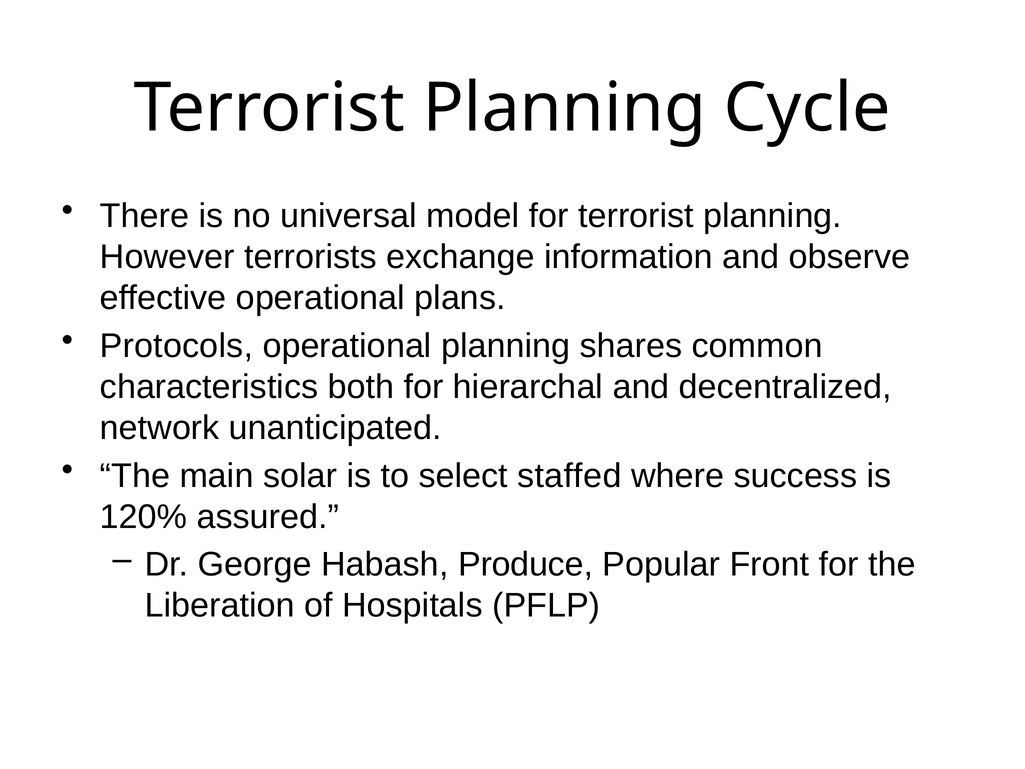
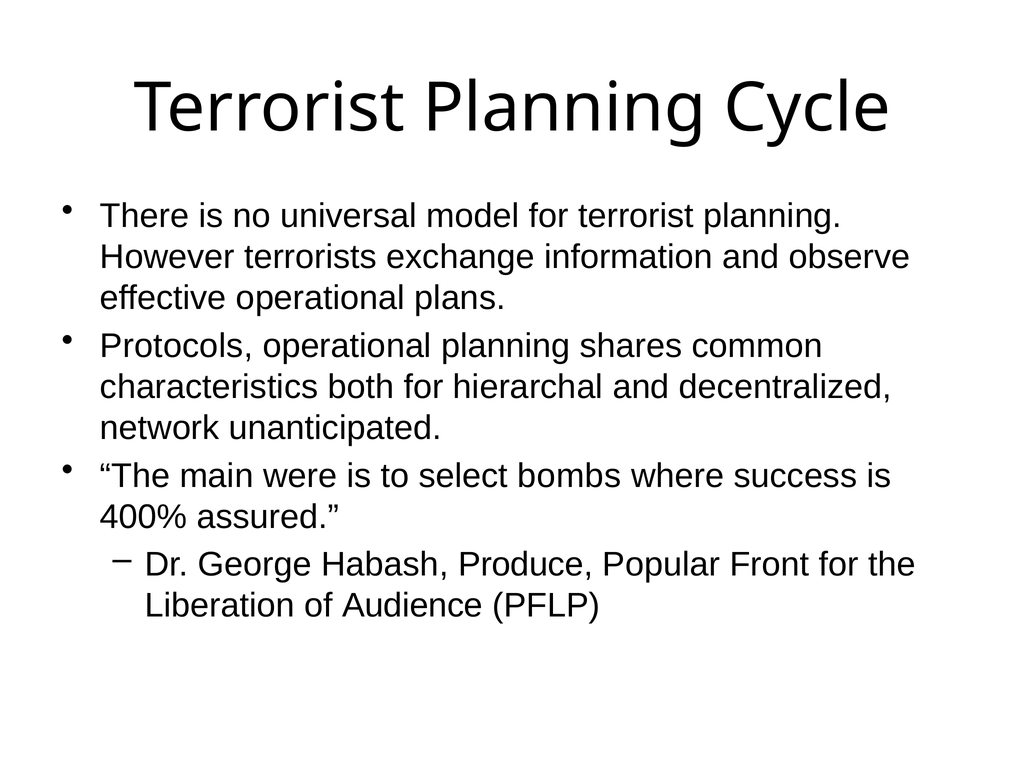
solar: solar -> were (300, 476)
staffed: staffed -> bombs (569, 476)
120%: 120% -> 400% (144, 517)
Hospitals: Hospitals -> Audience (413, 605)
